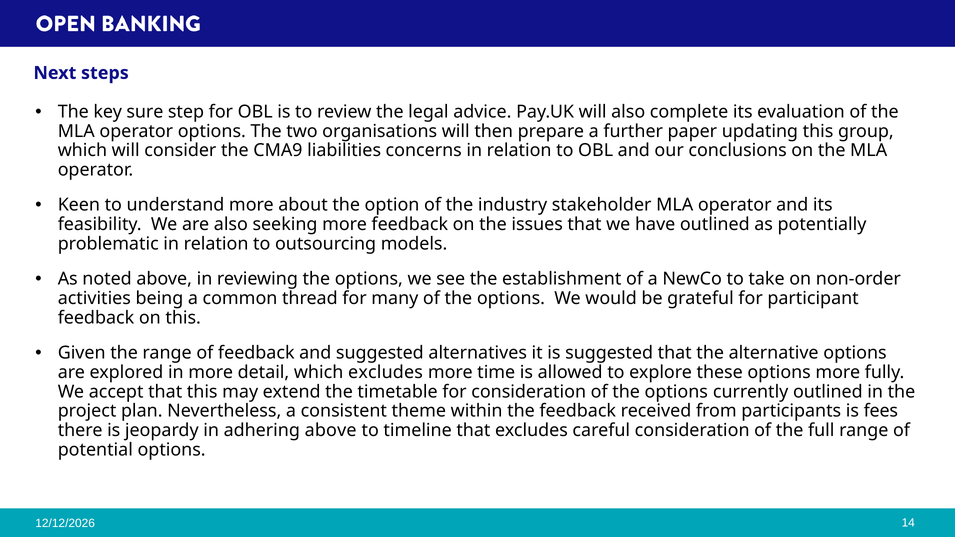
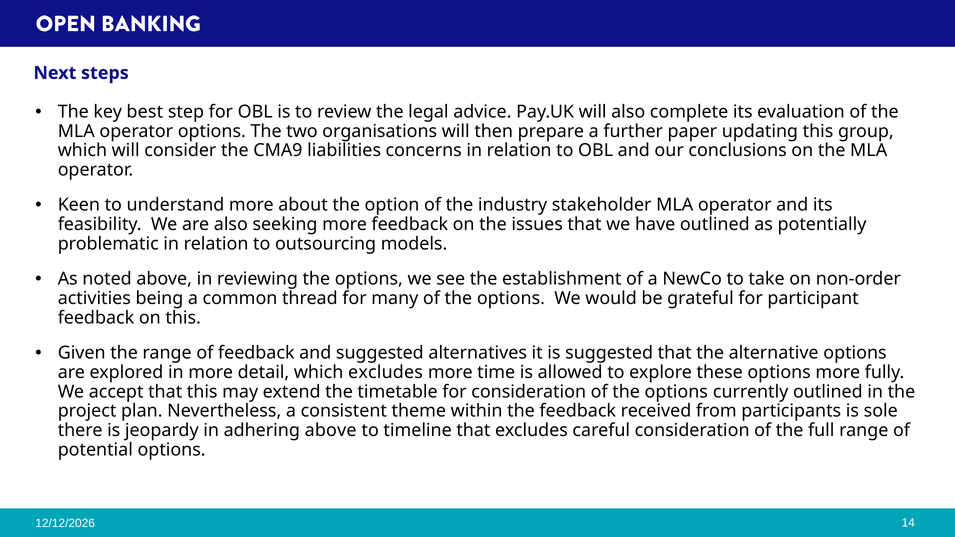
sure: sure -> best (145, 112)
fees: fees -> sole (881, 411)
